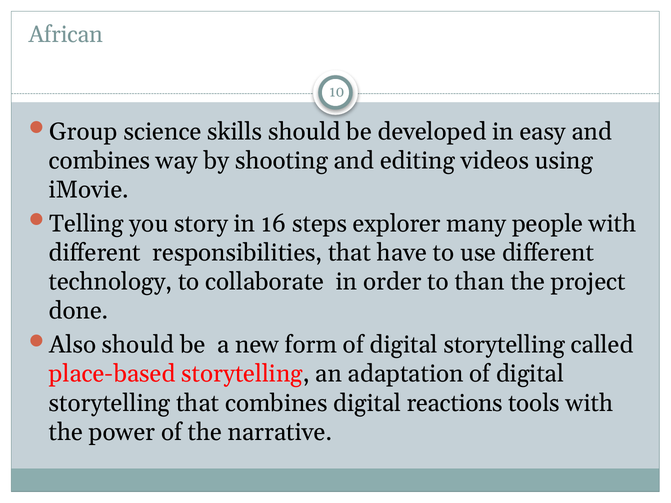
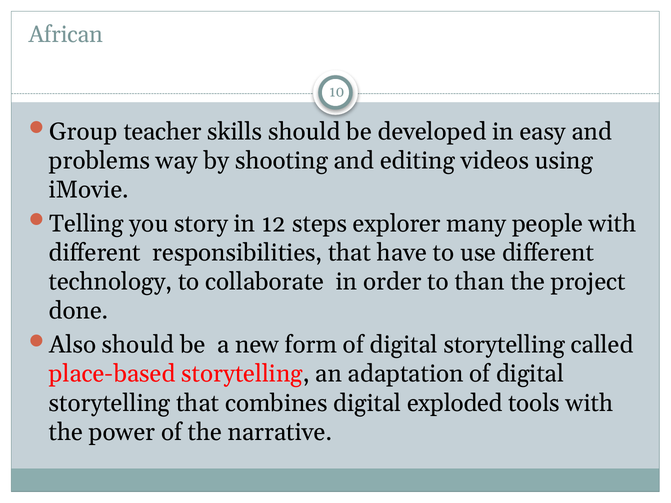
science: science -> teacher (163, 132)
combines: combines -> problems (99, 161)
16: 16 -> 12 (274, 224)
reactions: reactions -> exploded (455, 403)
